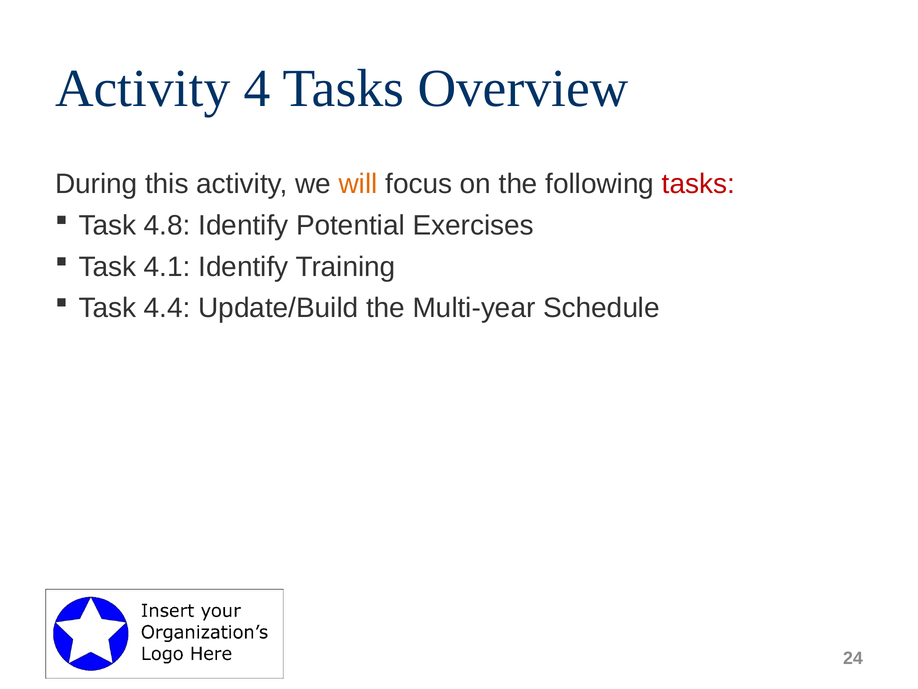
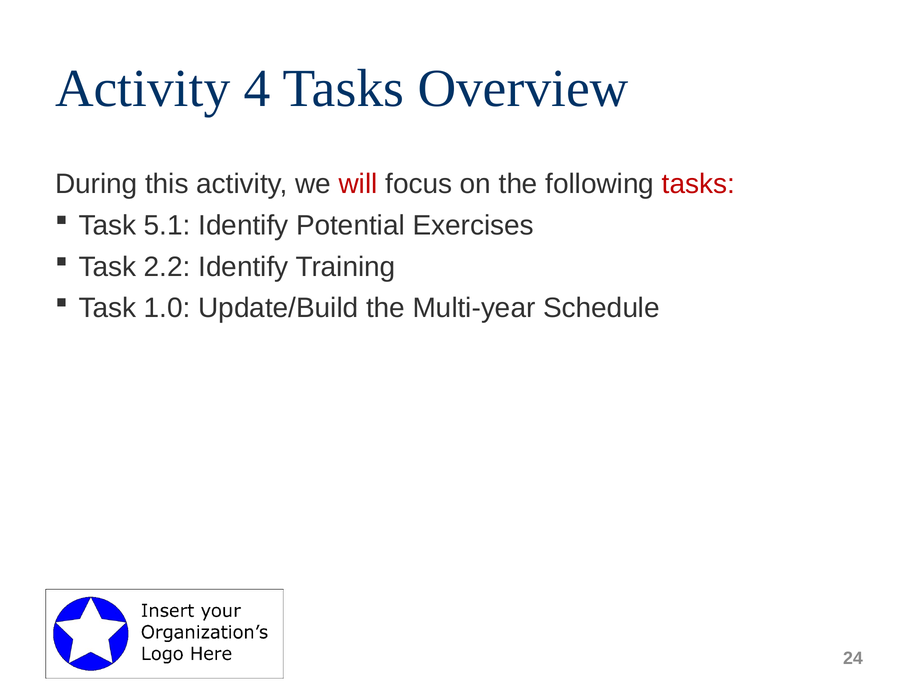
will colour: orange -> red (358, 184)
4.8: 4.8 -> 5.1 (167, 225)
4.1: 4.1 -> 2.2 (167, 267)
4.4: 4.4 -> 1.0 (167, 308)
